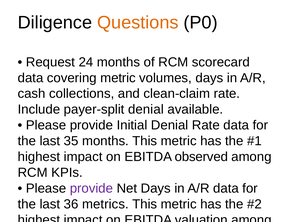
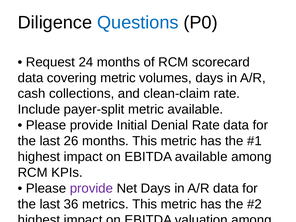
Questions colour: orange -> blue (138, 22)
payer-split denial: denial -> metric (146, 109)
35: 35 -> 26 (71, 141)
EBITDA observed: observed -> available (201, 157)
